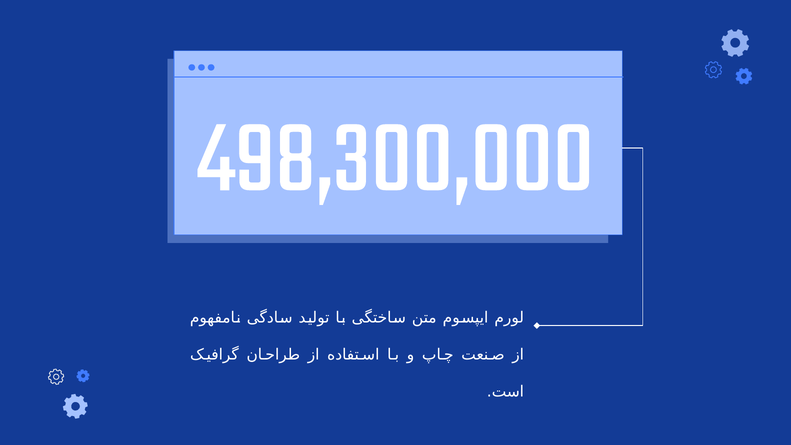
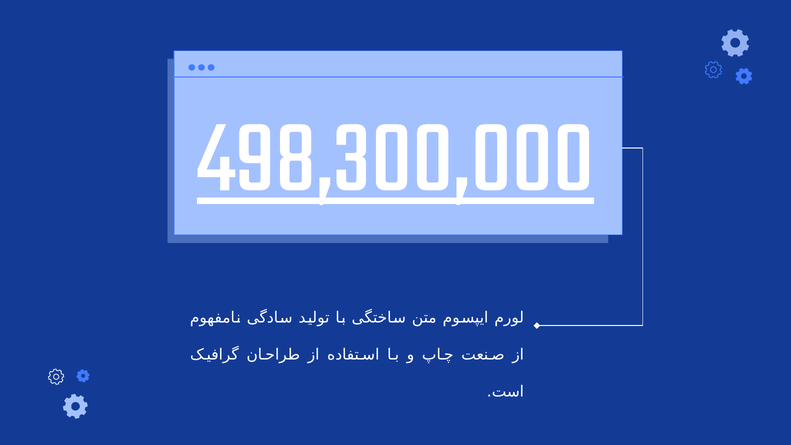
498,300,000 underline: none -> present (395, 155)
